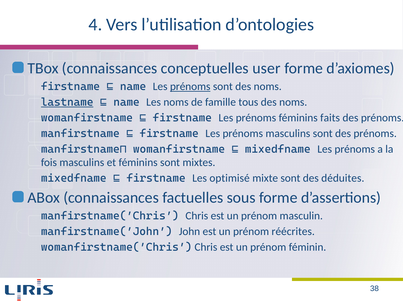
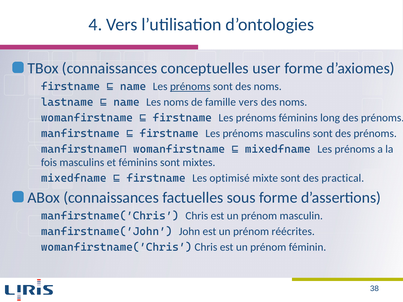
lastname underline: present -> none (67, 102)
famille tous: tous -> vers (248, 102)
faits: faits -> long (330, 118)
déduites: déduites -> practical (343, 178)
